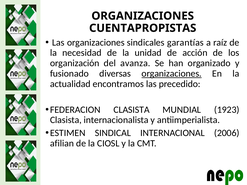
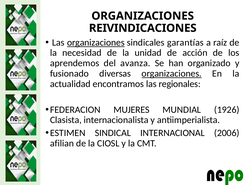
CUENTAPROPISTAS: CUENTAPROPISTAS -> REIVINDICACIONES (143, 28)
organizaciones underline: none -> present (96, 43)
organización: organización -> aprendemos (75, 63)
precedido: precedido -> regionales (180, 84)
FEDERACION CLASISTA: CLASISTA -> MUJERES (132, 110)
1923: 1923 -> 1926 (227, 110)
